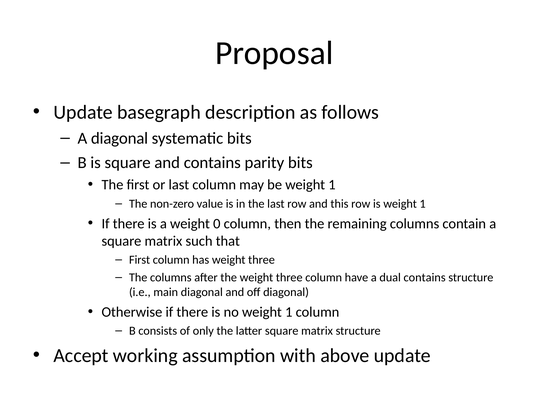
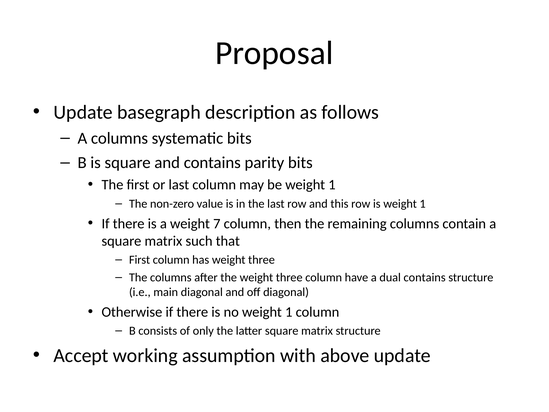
A diagonal: diagonal -> columns (119, 138)
0: 0 -> 7 (217, 223)
